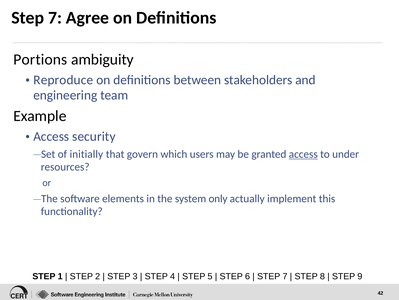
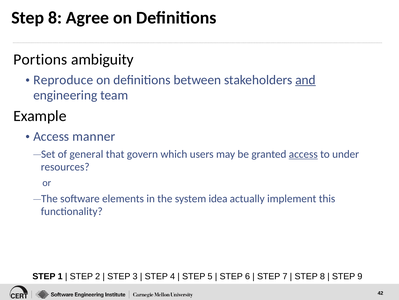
7: 7 -> 8 (55, 18)
and underline: none -> present (306, 80)
security: security -> manner (94, 136)
initially: initially -> general (86, 154)
only: only -> idea (218, 198)
